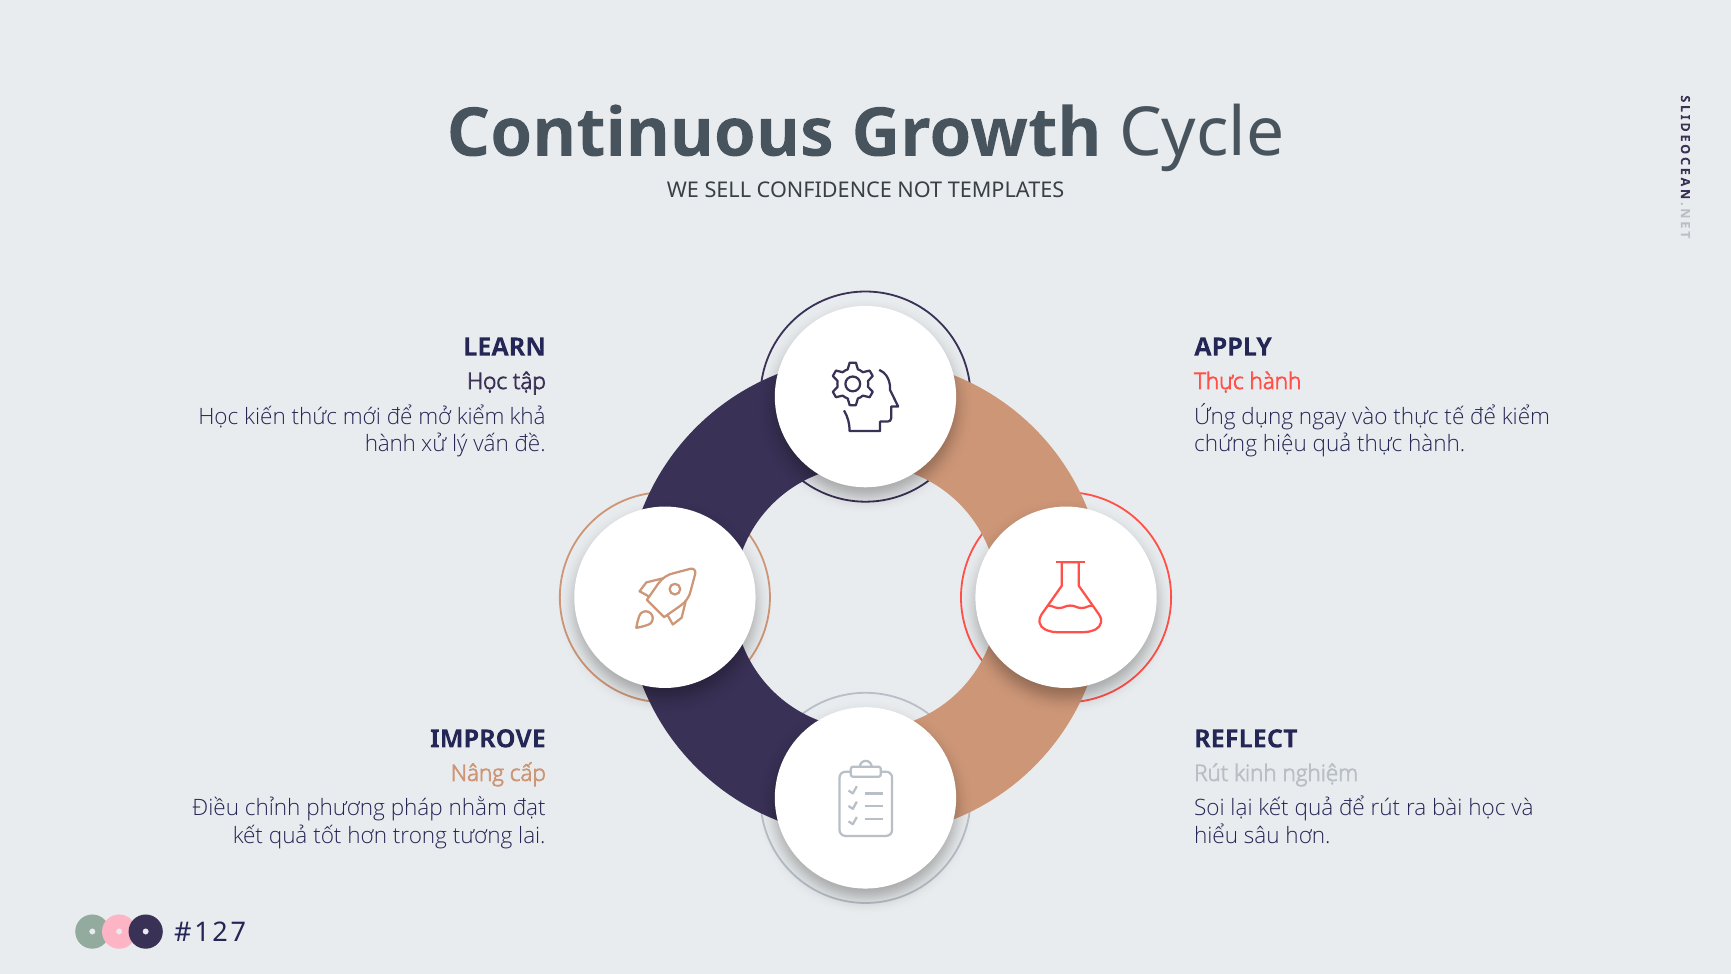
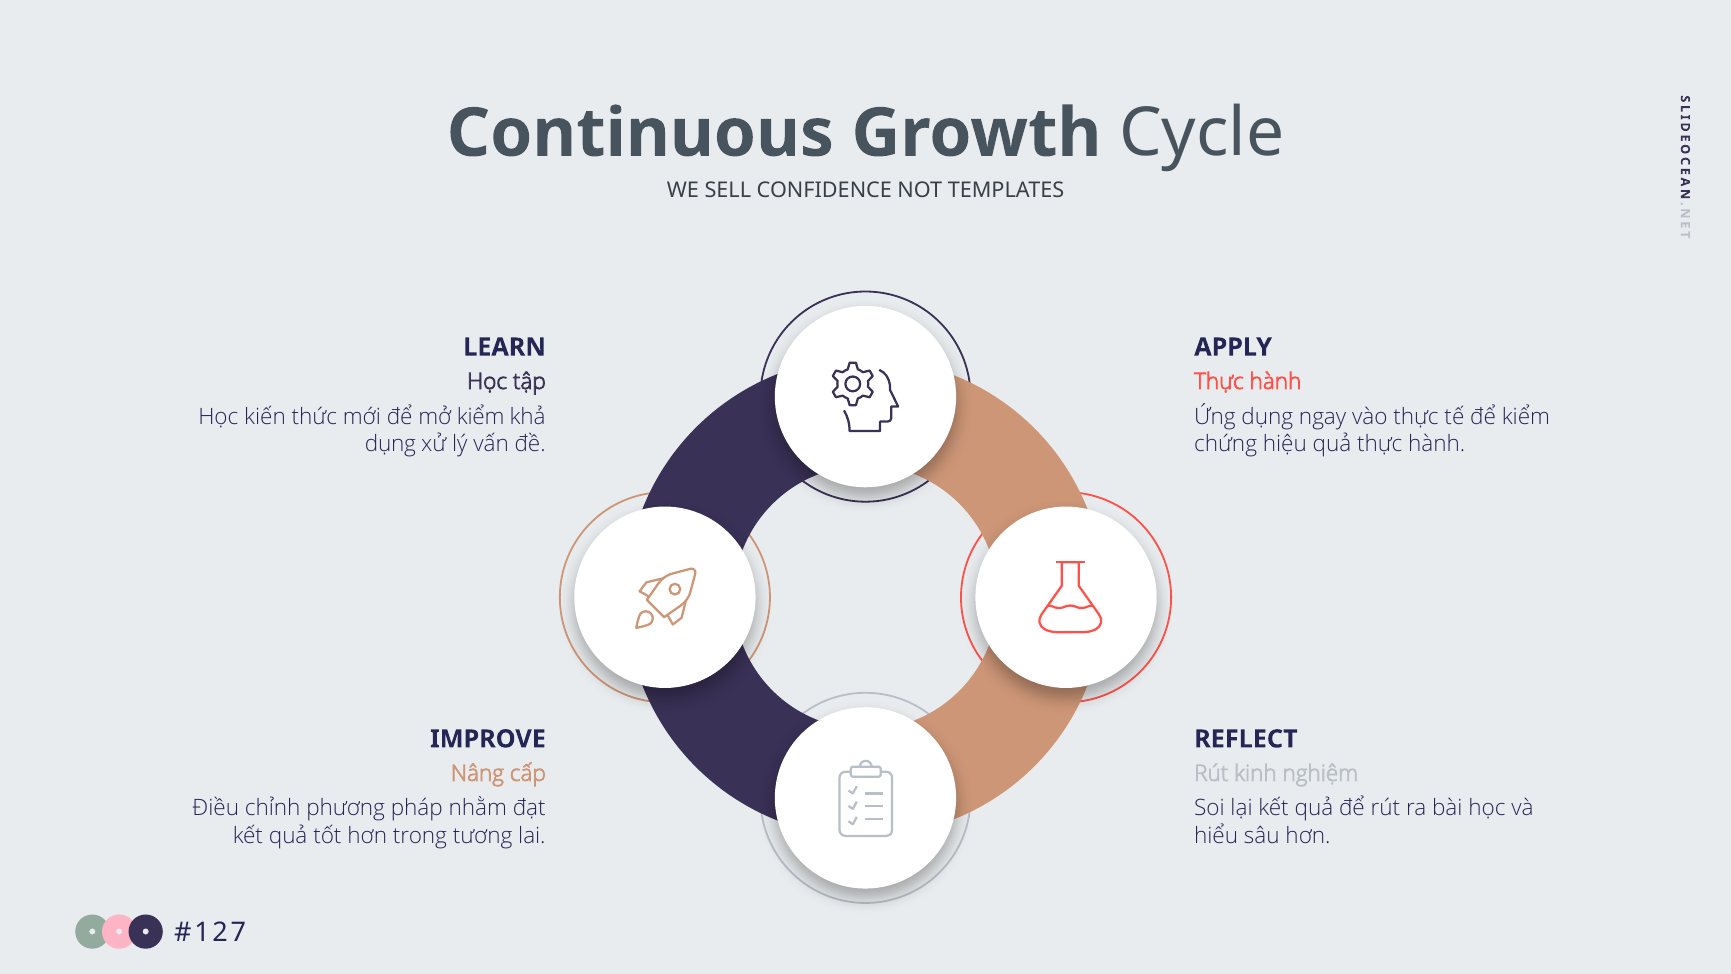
hành: hành -> dụng (390, 444)
